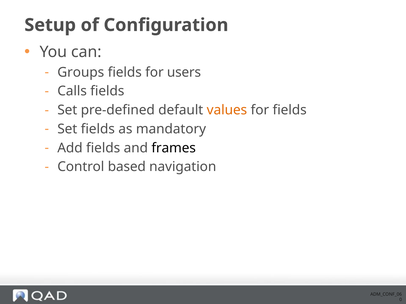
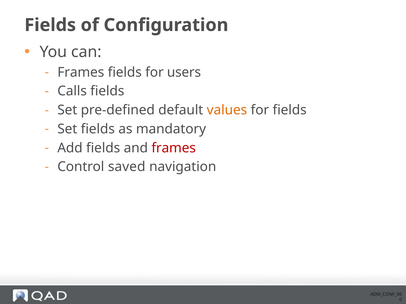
Setup: Setup -> Fields (50, 25)
Groups: Groups -> Frames (81, 72)
frames colour: black -> red (174, 148)
based: based -> saved (127, 167)
